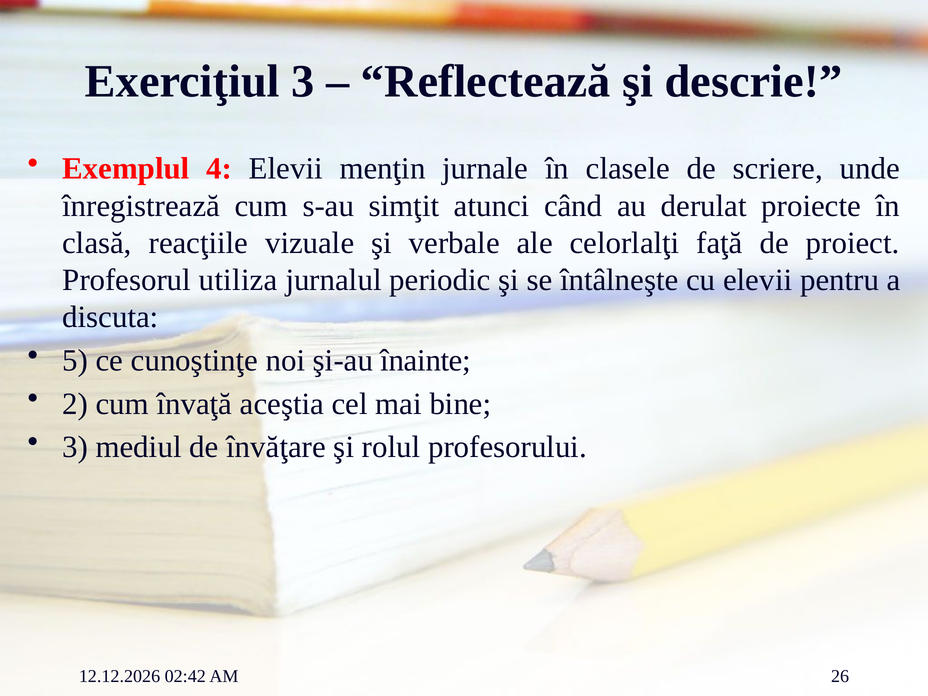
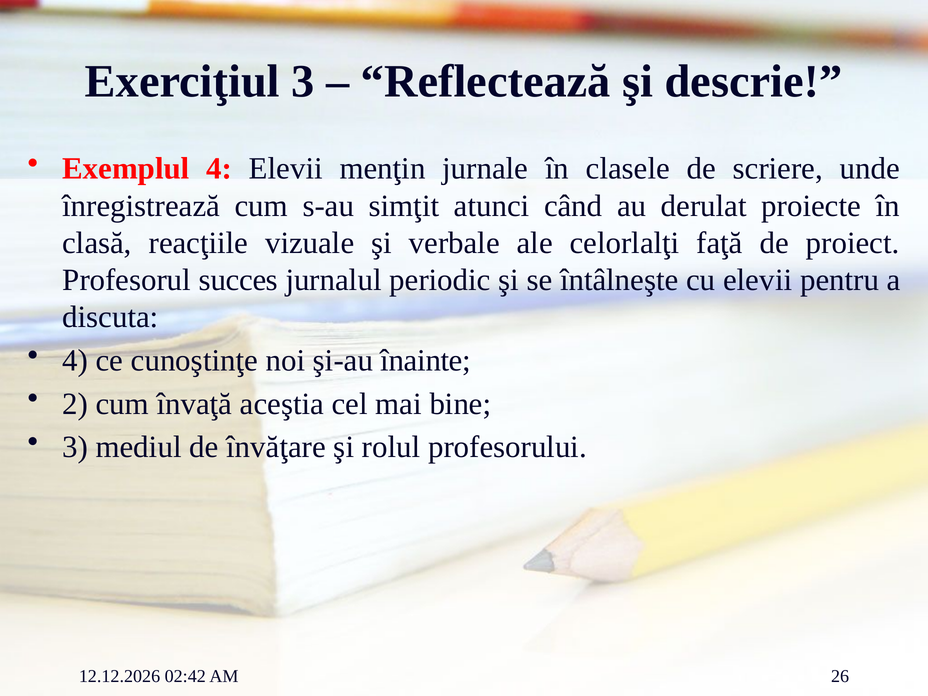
utiliza: utiliza -> succes (238, 280)
5: 5 -> 4 (75, 361)
